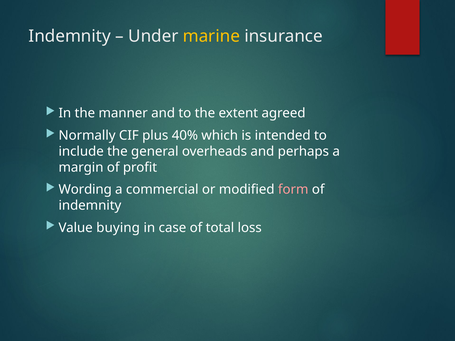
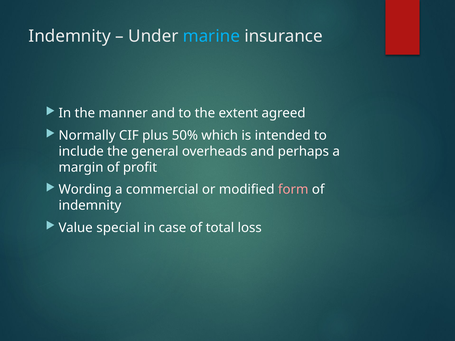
marine colour: yellow -> light blue (211, 36)
40%: 40% -> 50% (185, 136)
buying: buying -> special (118, 228)
